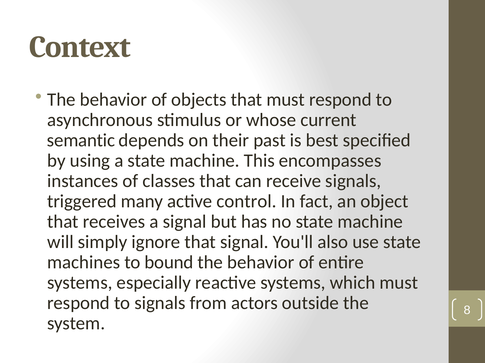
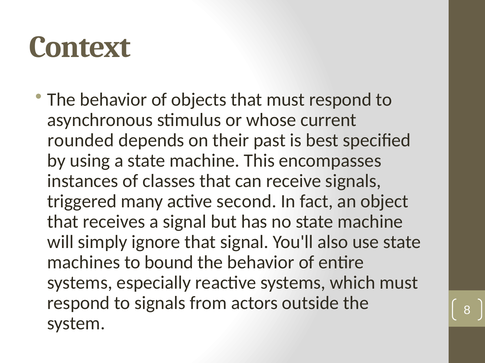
semantic: semantic -> rounded (81, 141)
control: control -> second (247, 202)
